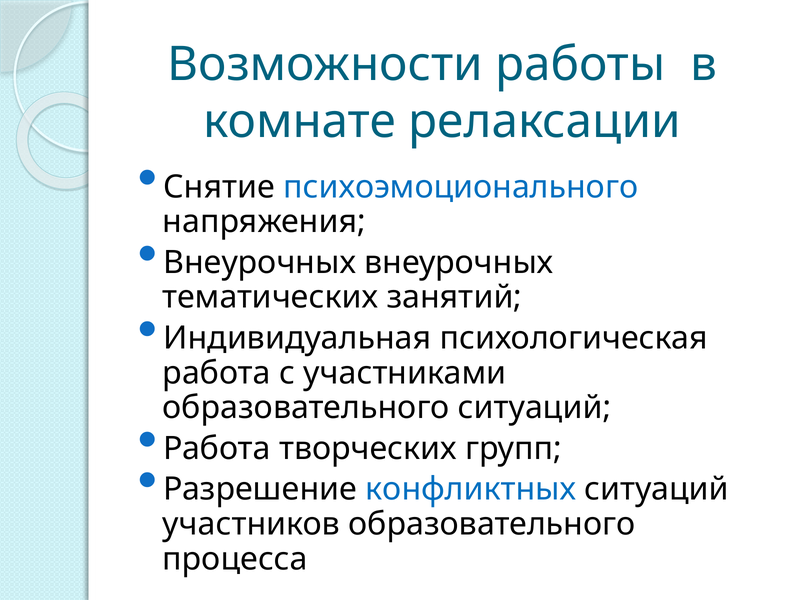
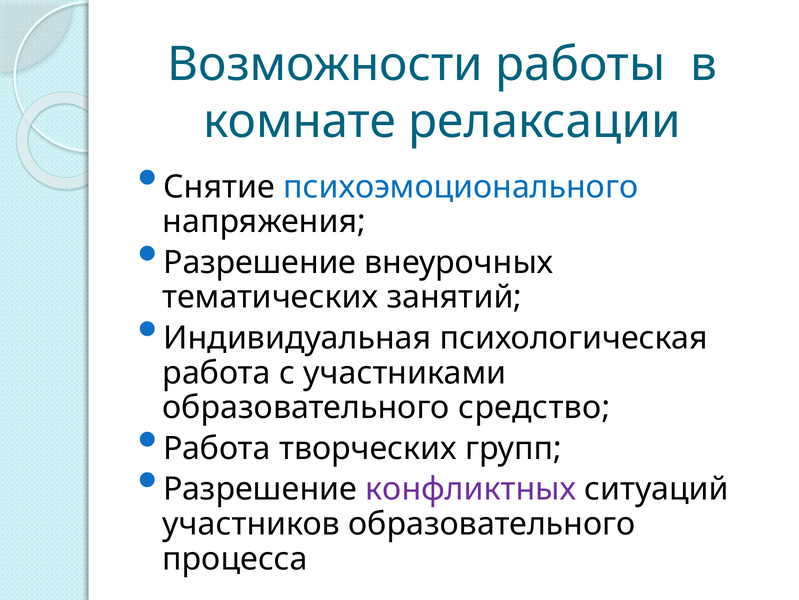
Внеурочных: Внеурочных -> Разрешение (260, 262)
образовательного ситуаций: ситуаций -> средство (534, 407)
конфликтных colour: blue -> purple (471, 489)
